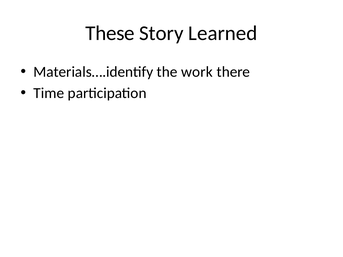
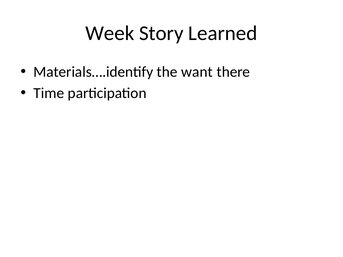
These: These -> Week (110, 33)
work: work -> want (197, 72)
